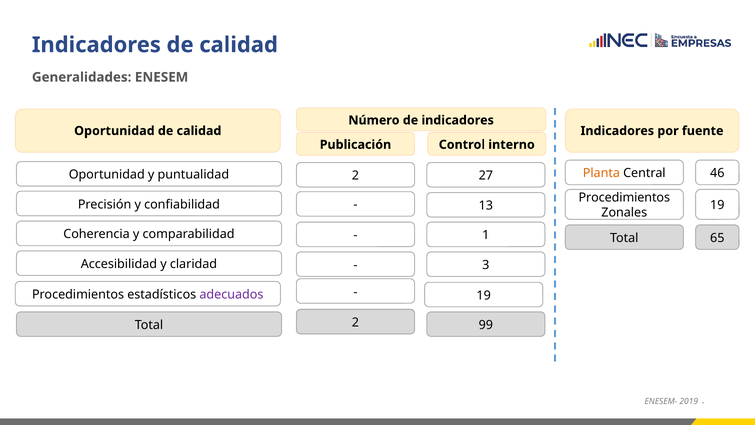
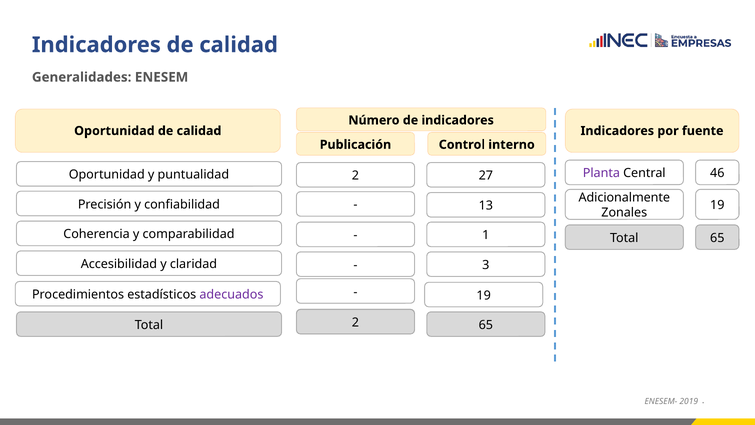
Planta colour: orange -> purple (601, 173)
Procedimientos: Procedimientos -> Adicionalmente (624, 198)
Total 99: 99 -> 65 (486, 325)
